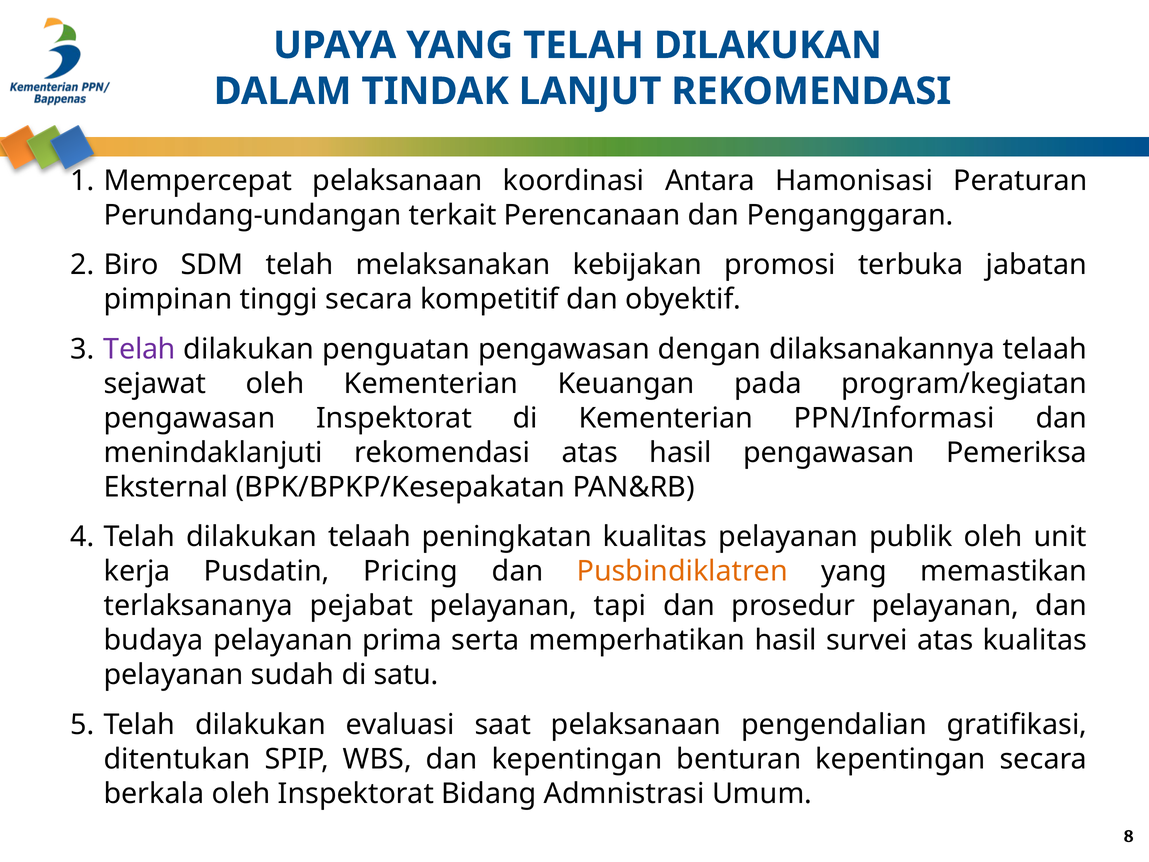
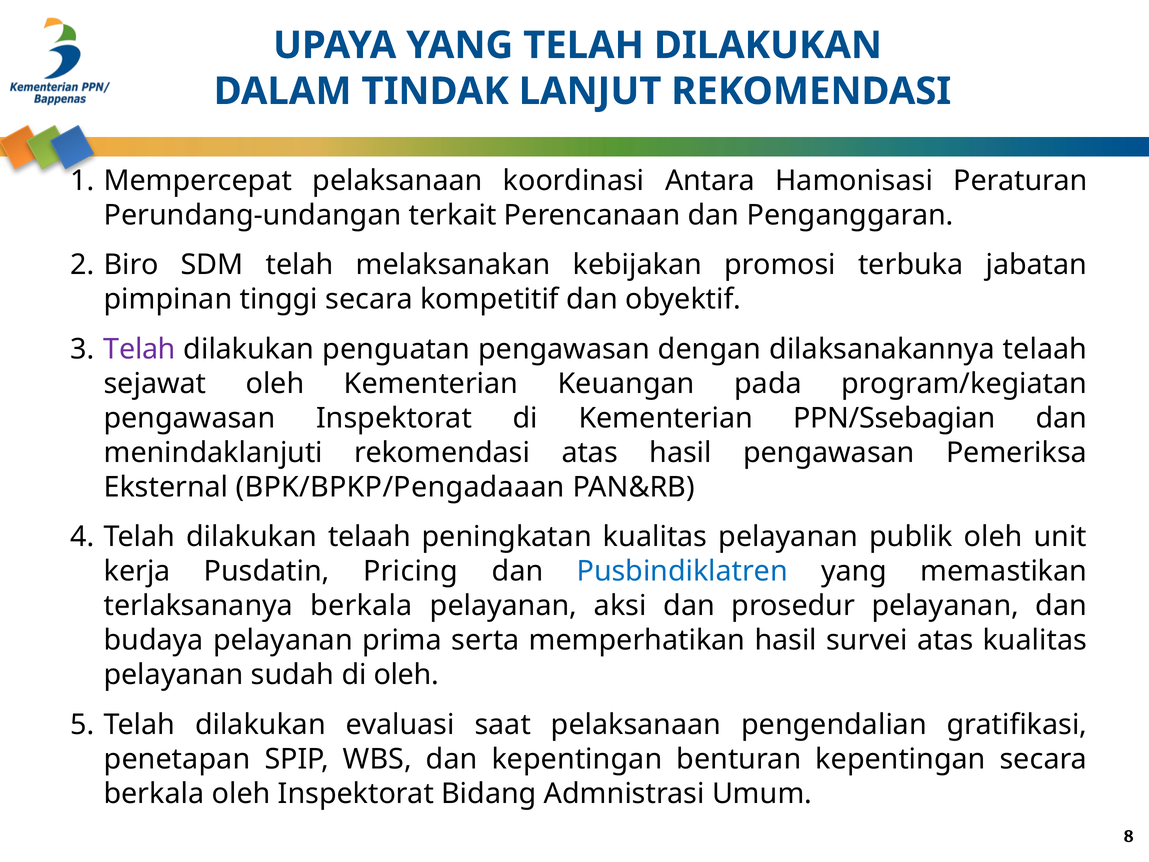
PPN/Informasi: PPN/Informasi -> PPN/Ssebagian (894, 418)
BPK/BPKP/Kesepakatan: BPK/BPKP/Kesepakatan -> BPK/BPKP/Pengadaaan (400, 487)
Pusbindiklatren colour: orange -> blue (682, 571)
terlaksananya pejabat: pejabat -> berkala (361, 606)
tapi: tapi -> aksi (620, 606)
di satu: satu -> oleh (406, 675)
ditentukan: ditentukan -> penetapan (177, 759)
